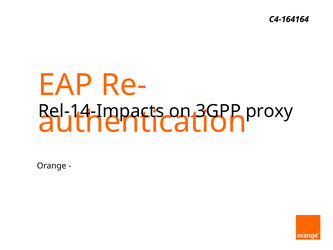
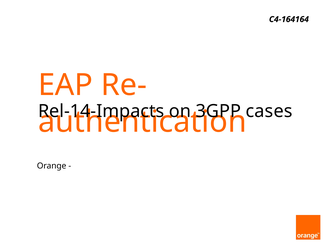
proxy: proxy -> cases (269, 111)
